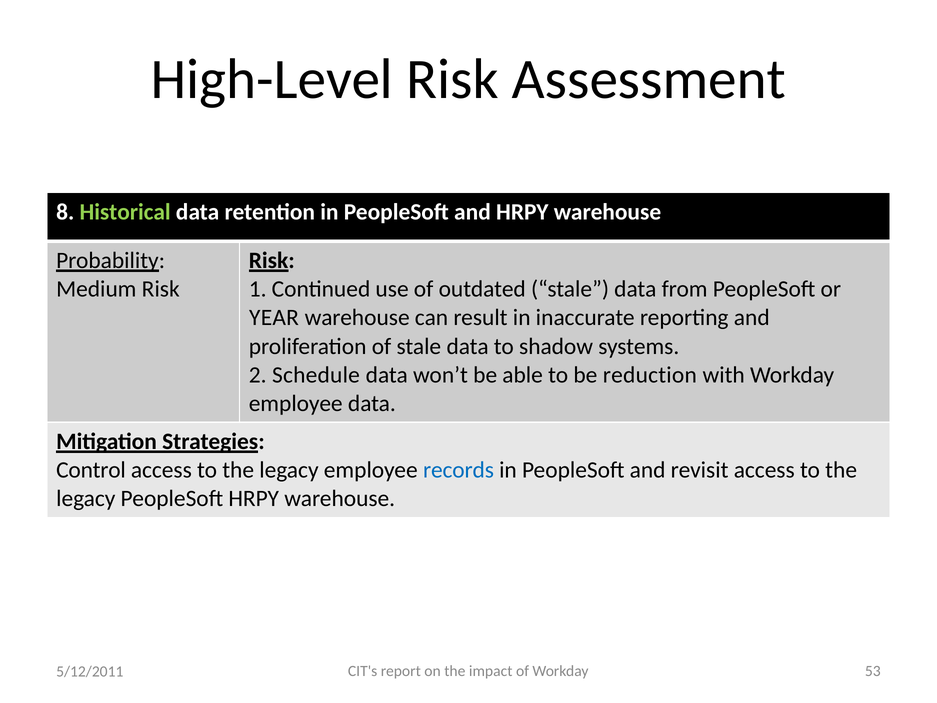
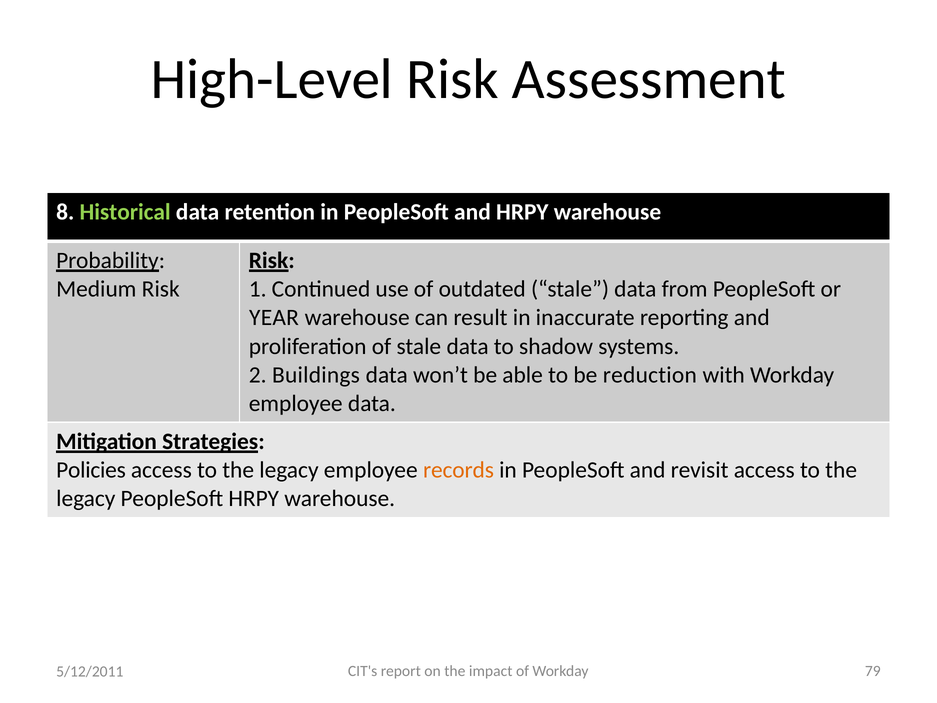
Schedule: Schedule -> Buildings (316, 375)
Control: Control -> Policies (91, 470)
records colour: blue -> orange (458, 470)
53: 53 -> 79 (873, 671)
